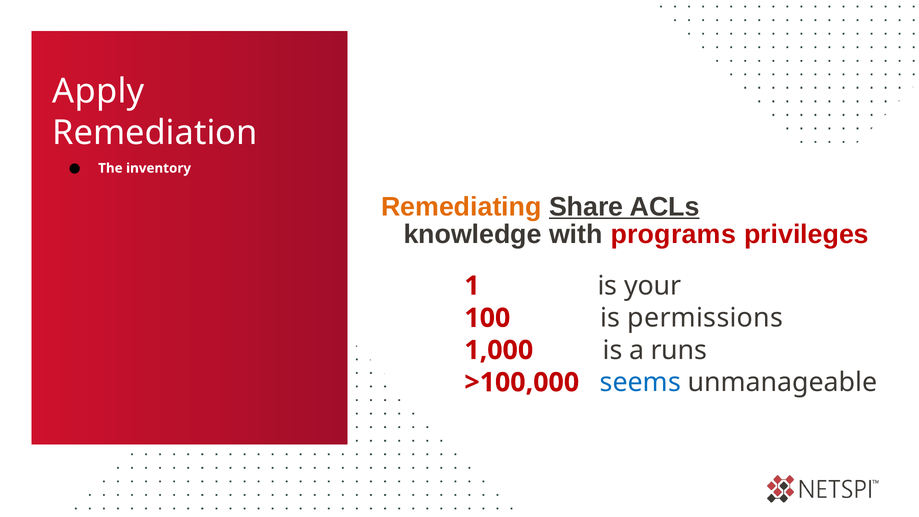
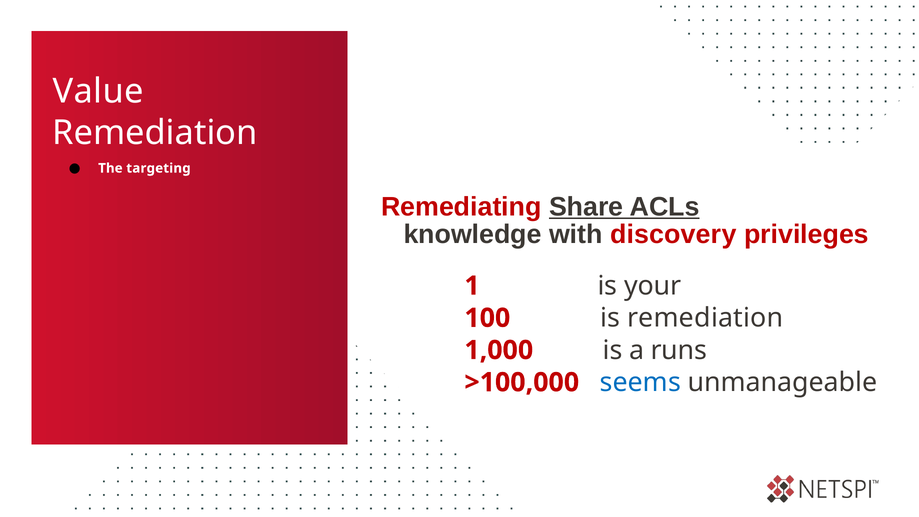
Apply: Apply -> Value (98, 92)
inventory: inventory -> targeting (158, 168)
Remediating colour: orange -> red (461, 207)
programs: programs -> discovery (673, 234)
is permissions: permissions -> remediation (705, 318)
